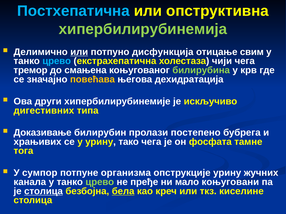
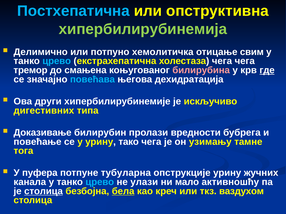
или underline: present -> none (79, 52)
дисфункција: дисфункција -> хемолитичка (163, 52)
холестаза чији: чији -> чега (222, 61)
билирубина colour: light green -> pink (201, 70)
где underline: none -> present (267, 70)
повећава colour: yellow -> light blue (92, 79)
постепено: постепено -> вредности (196, 133)
храњивих: храњивих -> повећање (38, 142)
фосфата: фосфата -> узимању (210, 142)
сумпор: сумпор -> пуфера (40, 173)
организма: организма -> тубуларна (126, 173)
црево colour: light green -> light blue (100, 182)
пређе: пређе -> улази (144, 182)
коњуговани: коњуговани -> активношћу (230, 182)
киселине: киселине -> ваздухом (241, 192)
